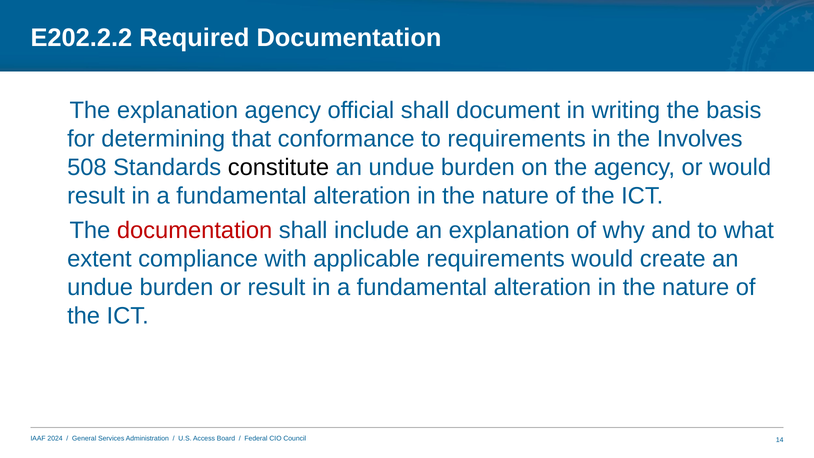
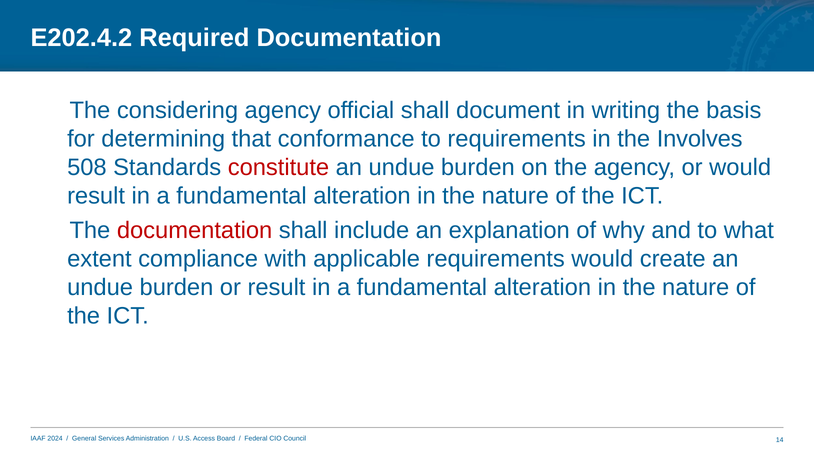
E202.2.2: E202.2.2 -> E202.4.2 (81, 38)
The explanation: explanation -> considering (177, 111)
constitute colour: black -> red (278, 168)
